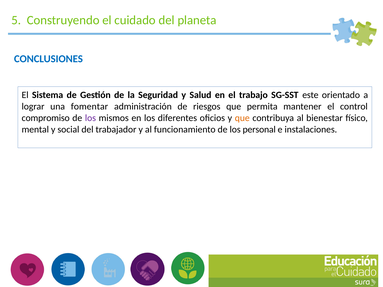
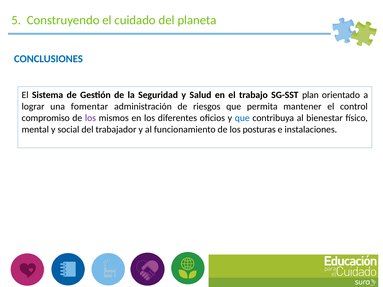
este: este -> plan (310, 95)
que colour: orange -> blue (242, 118)
personal: personal -> posturas (259, 129)
